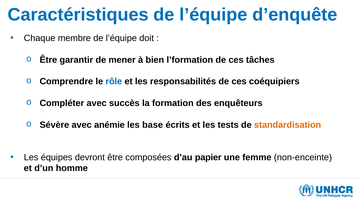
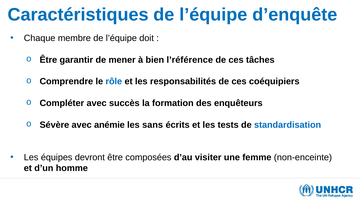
l’formation: l’formation -> l’référence (190, 60)
base: base -> sans (153, 124)
standardisation colour: orange -> blue (288, 124)
papier: papier -> visiter (208, 157)
